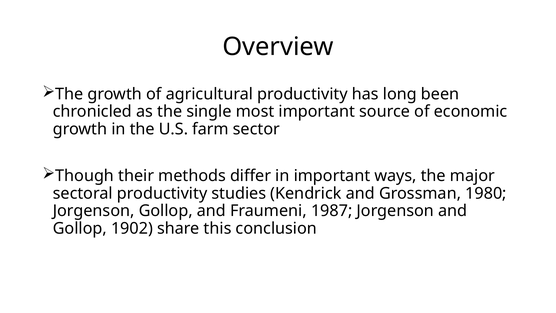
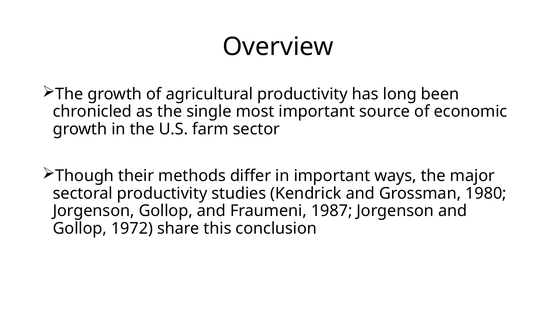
1902: 1902 -> 1972 (132, 228)
